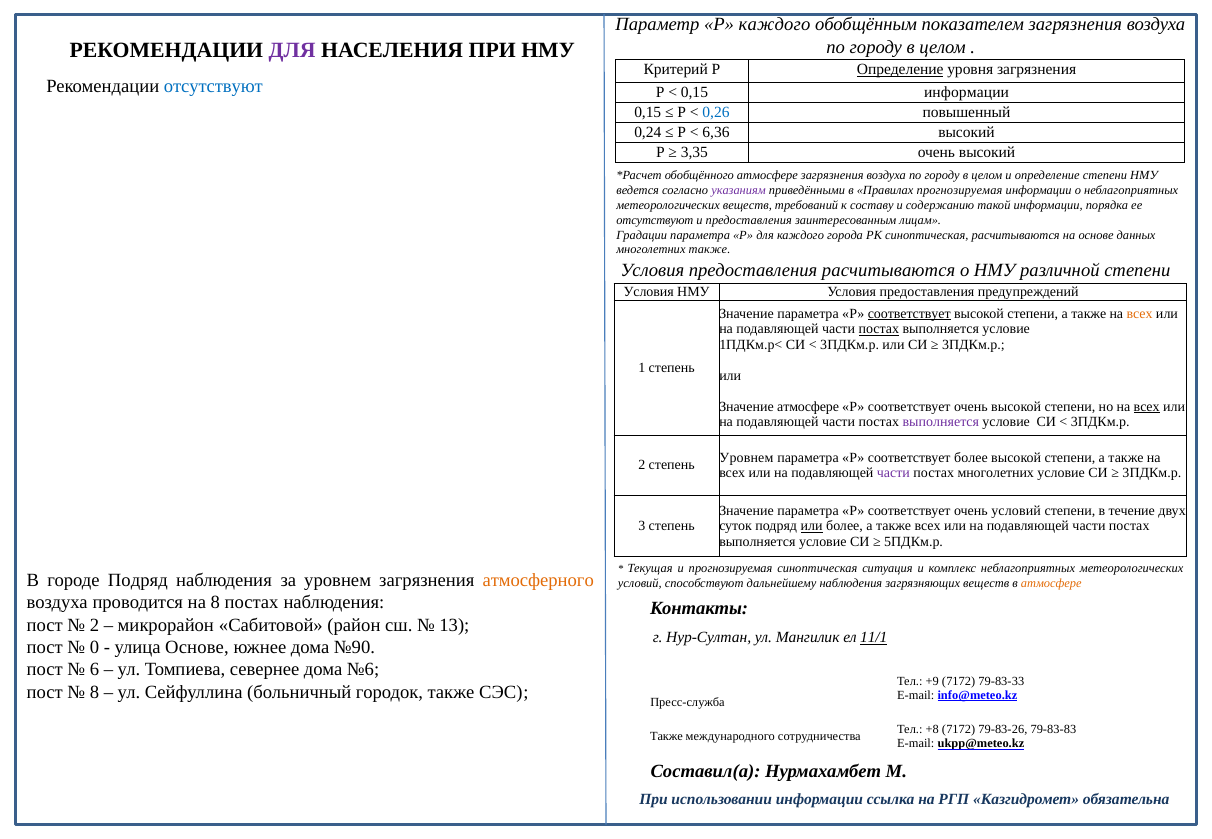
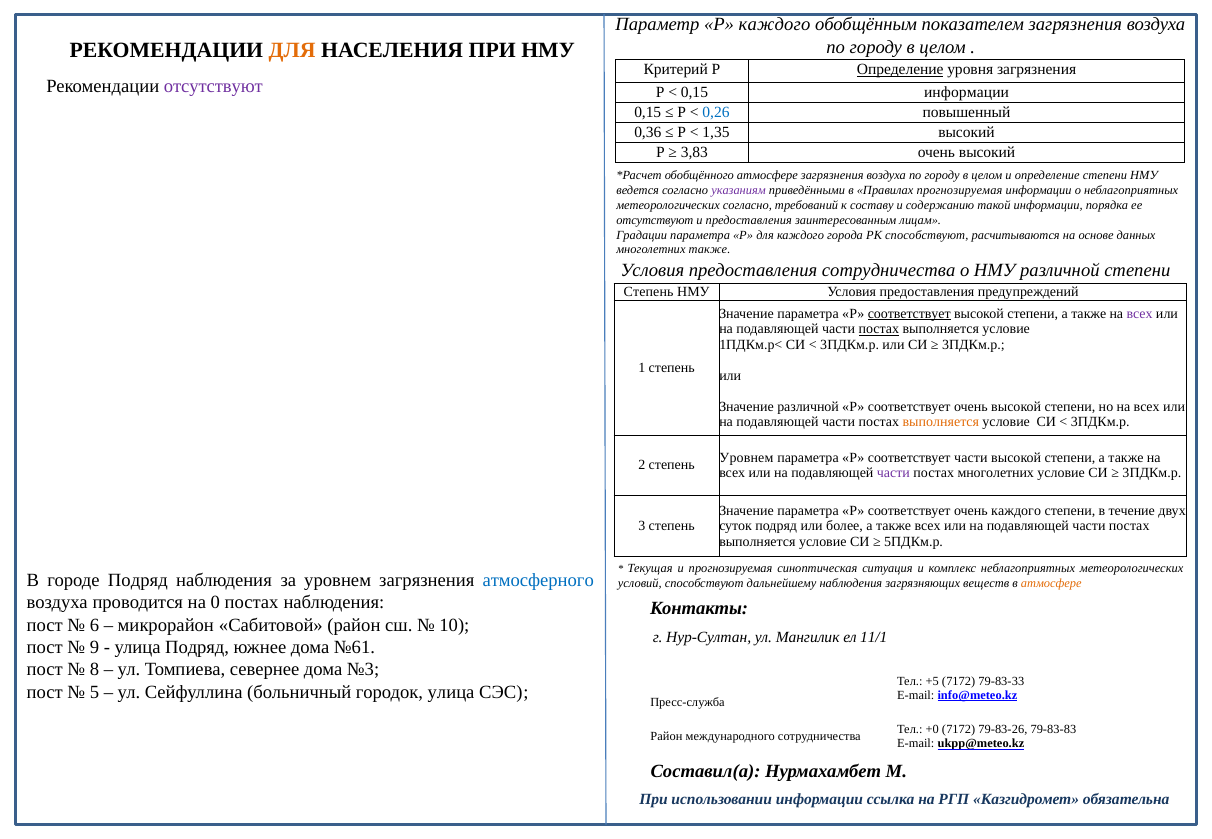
ДЛЯ colour: purple -> orange (292, 50)
отсутствуют colour: blue -> purple (213, 86)
0,24: 0,24 -> 0,36 (648, 132)
6,36: 6,36 -> 1,35 (716, 132)
3,35: 3,35 -> 3,83 (694, 152)
метеорологических веществ: веществ -> согласно (747, 205)
РК синоптическая: синоптическая -> способствуют (927, 235)
предоставления расчитываются: расчитываются -> сотрудничества (889, 270)
Условия: Условия -> Степень (649, 292)
всех colour: orange -> purple (1140, 313)
Значение атмосфере: атмосфере -> различной (808, 406)
всех underline: present -> none (1147, 406)
выполняется colour: purple -> orange (941, 422)
соответствует более: более -> части (971, 458)
очень условий: условий -> каждого (1016, 510)
или underline: present -> none (812, 526)
атмосферного colour: orange -> blue (538, 580)
на 8: 8 -> 0 (215, 603)
2: 2 -> 6 (94, 625)
13: 13 -> 10 (454, 625)
11/1 underline: present -> none (874, 638)
0: 0 -> 9 (94, 647)
улица Основе: Основе -> Подряд (197, 647)
№90: №90 -> №61 (354, 647)
6: 6 -> 8 (94, 670)
№6: №6 -> №3 (363, 670)
+9: +9 -> +5 (932, 681)
8: 8 -> 5 (94, 692)
городок также: также -> улица (451, 692)
+8: +8 -> +0 (932, 730)
Также: Также -> Район (666, 737)
